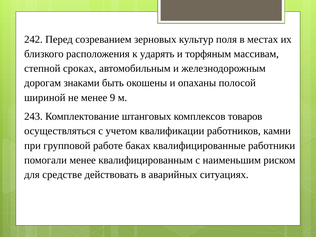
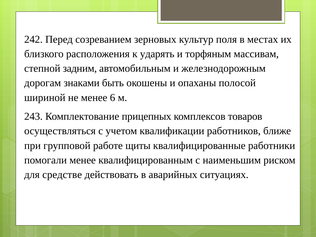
сроках: сроках -> задним (80, 68)
9: 9 -> 6 (113, 98)
штанговых: штанговых -> прицепных (147, 116)
камни: камни -> ближе (277, 131)
баках: баках -> щиты (138, 146)
